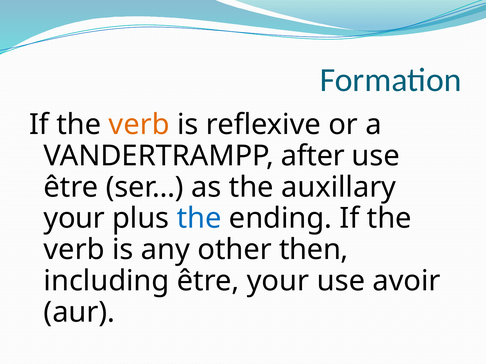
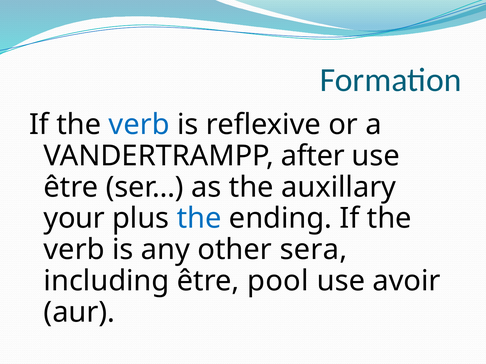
verb colour: orange -> blue (139, 125)
then: then -> sera (313, 250)
être your: your -> pool (278, 281)
